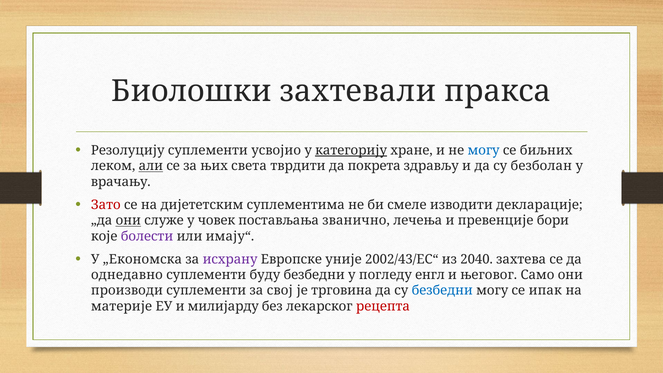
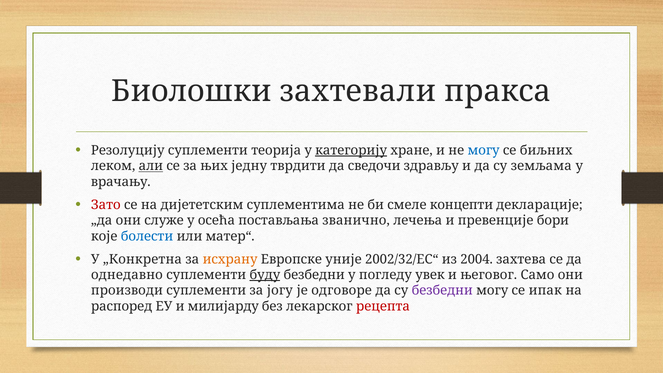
усвојио: усвојио -> теорија (276, 150)
света: света -> једну (249, 166)
покрета: покрета -> сведочи (374, 166)
безболан: безболан -> земљама (541, 166)
изводити: изводити -> концепти (461, 205)
они underline: present -> none (128, 220)
човек: човек -> осећа (216, 220)
болести colour: purple -> blue (147, 236)
имају“: имају“ -> матер“ (230, 236)
„Економска: „Економска -> „Конкретна (142, 259)
исхрану colour: purple -> orange (230, 259)
2002/43/EC“: 2002/43/EC“ -> 2002/32/EC“ (402, 259)
2040: 2040 -> 2004 (477, 259)
буду underline: none -> present (265, 275)
енгл: енгл -> увек (430, 275)
свој: свој -> јогу (280, 291)
трговина: трговина -> одговоре (342, 291)
безбедни colour: blue -> purple (442, 291)
материје: материје -> распоред (122, 306)
